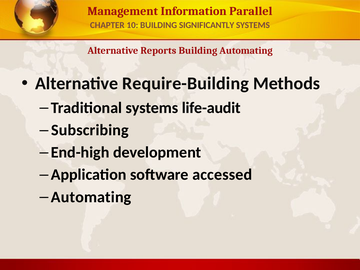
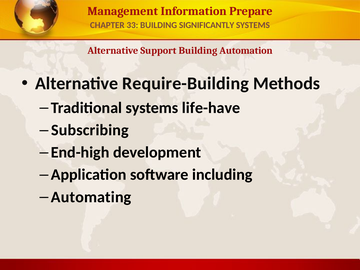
Parallel: Parallel -> Prepare (251, 11)
10: 10 -> 33 (132, 25)
Reports: Reports -> Support (158, 50)
Building Automating: Automating -> Automation (246, 50)
life-audit: life-audit -> life-have (211, 108)
accessed: accessed -> including (222, 175)
